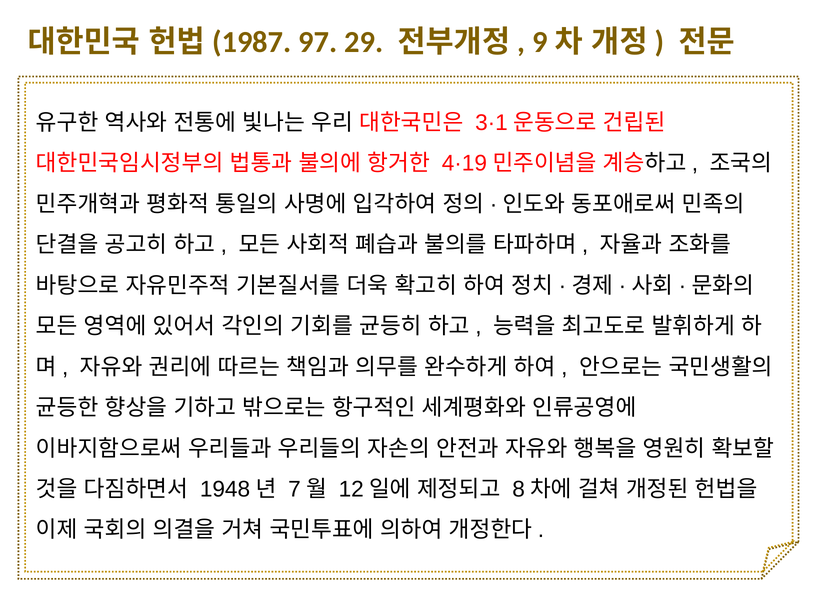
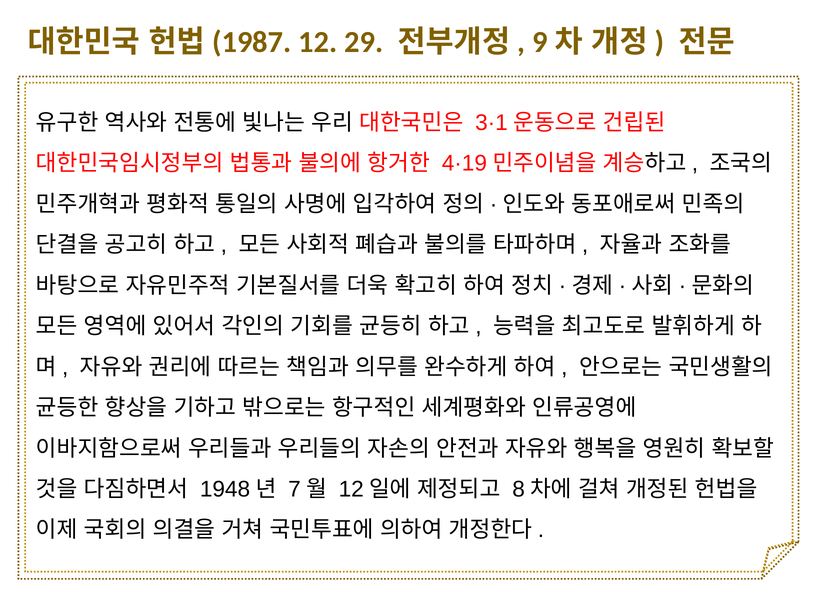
97: 97 -> 12 (318, 42)
